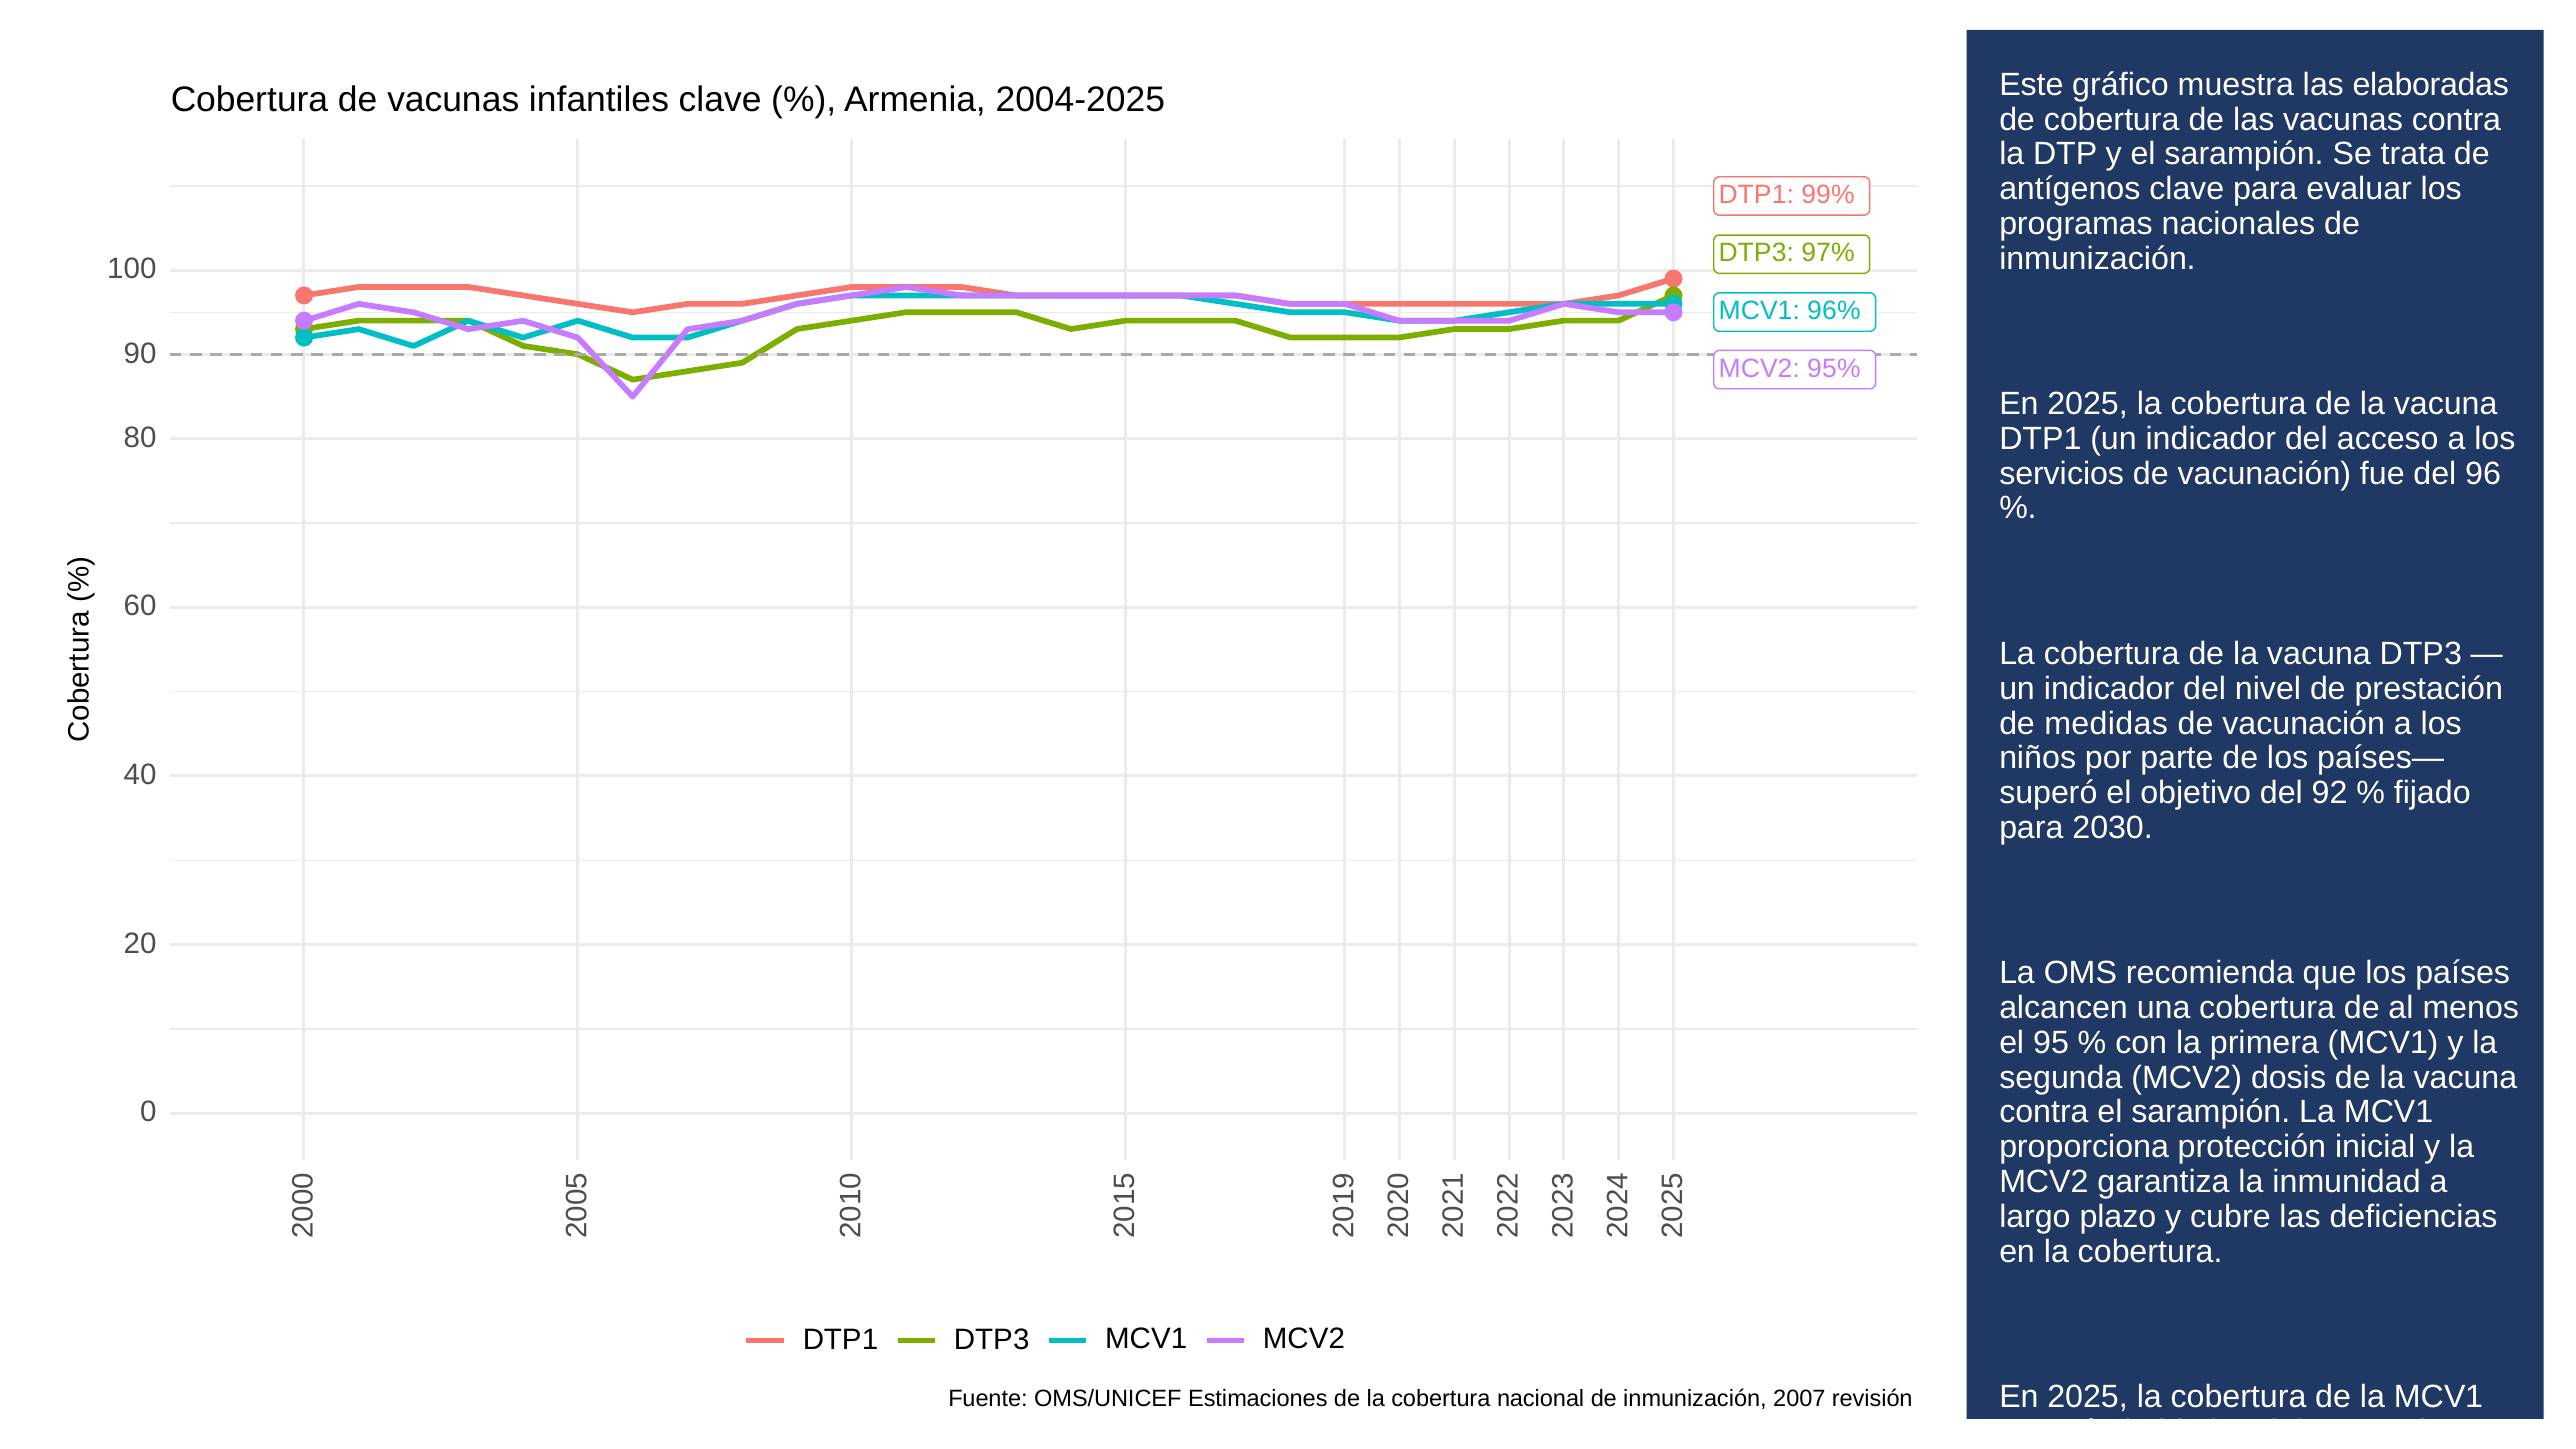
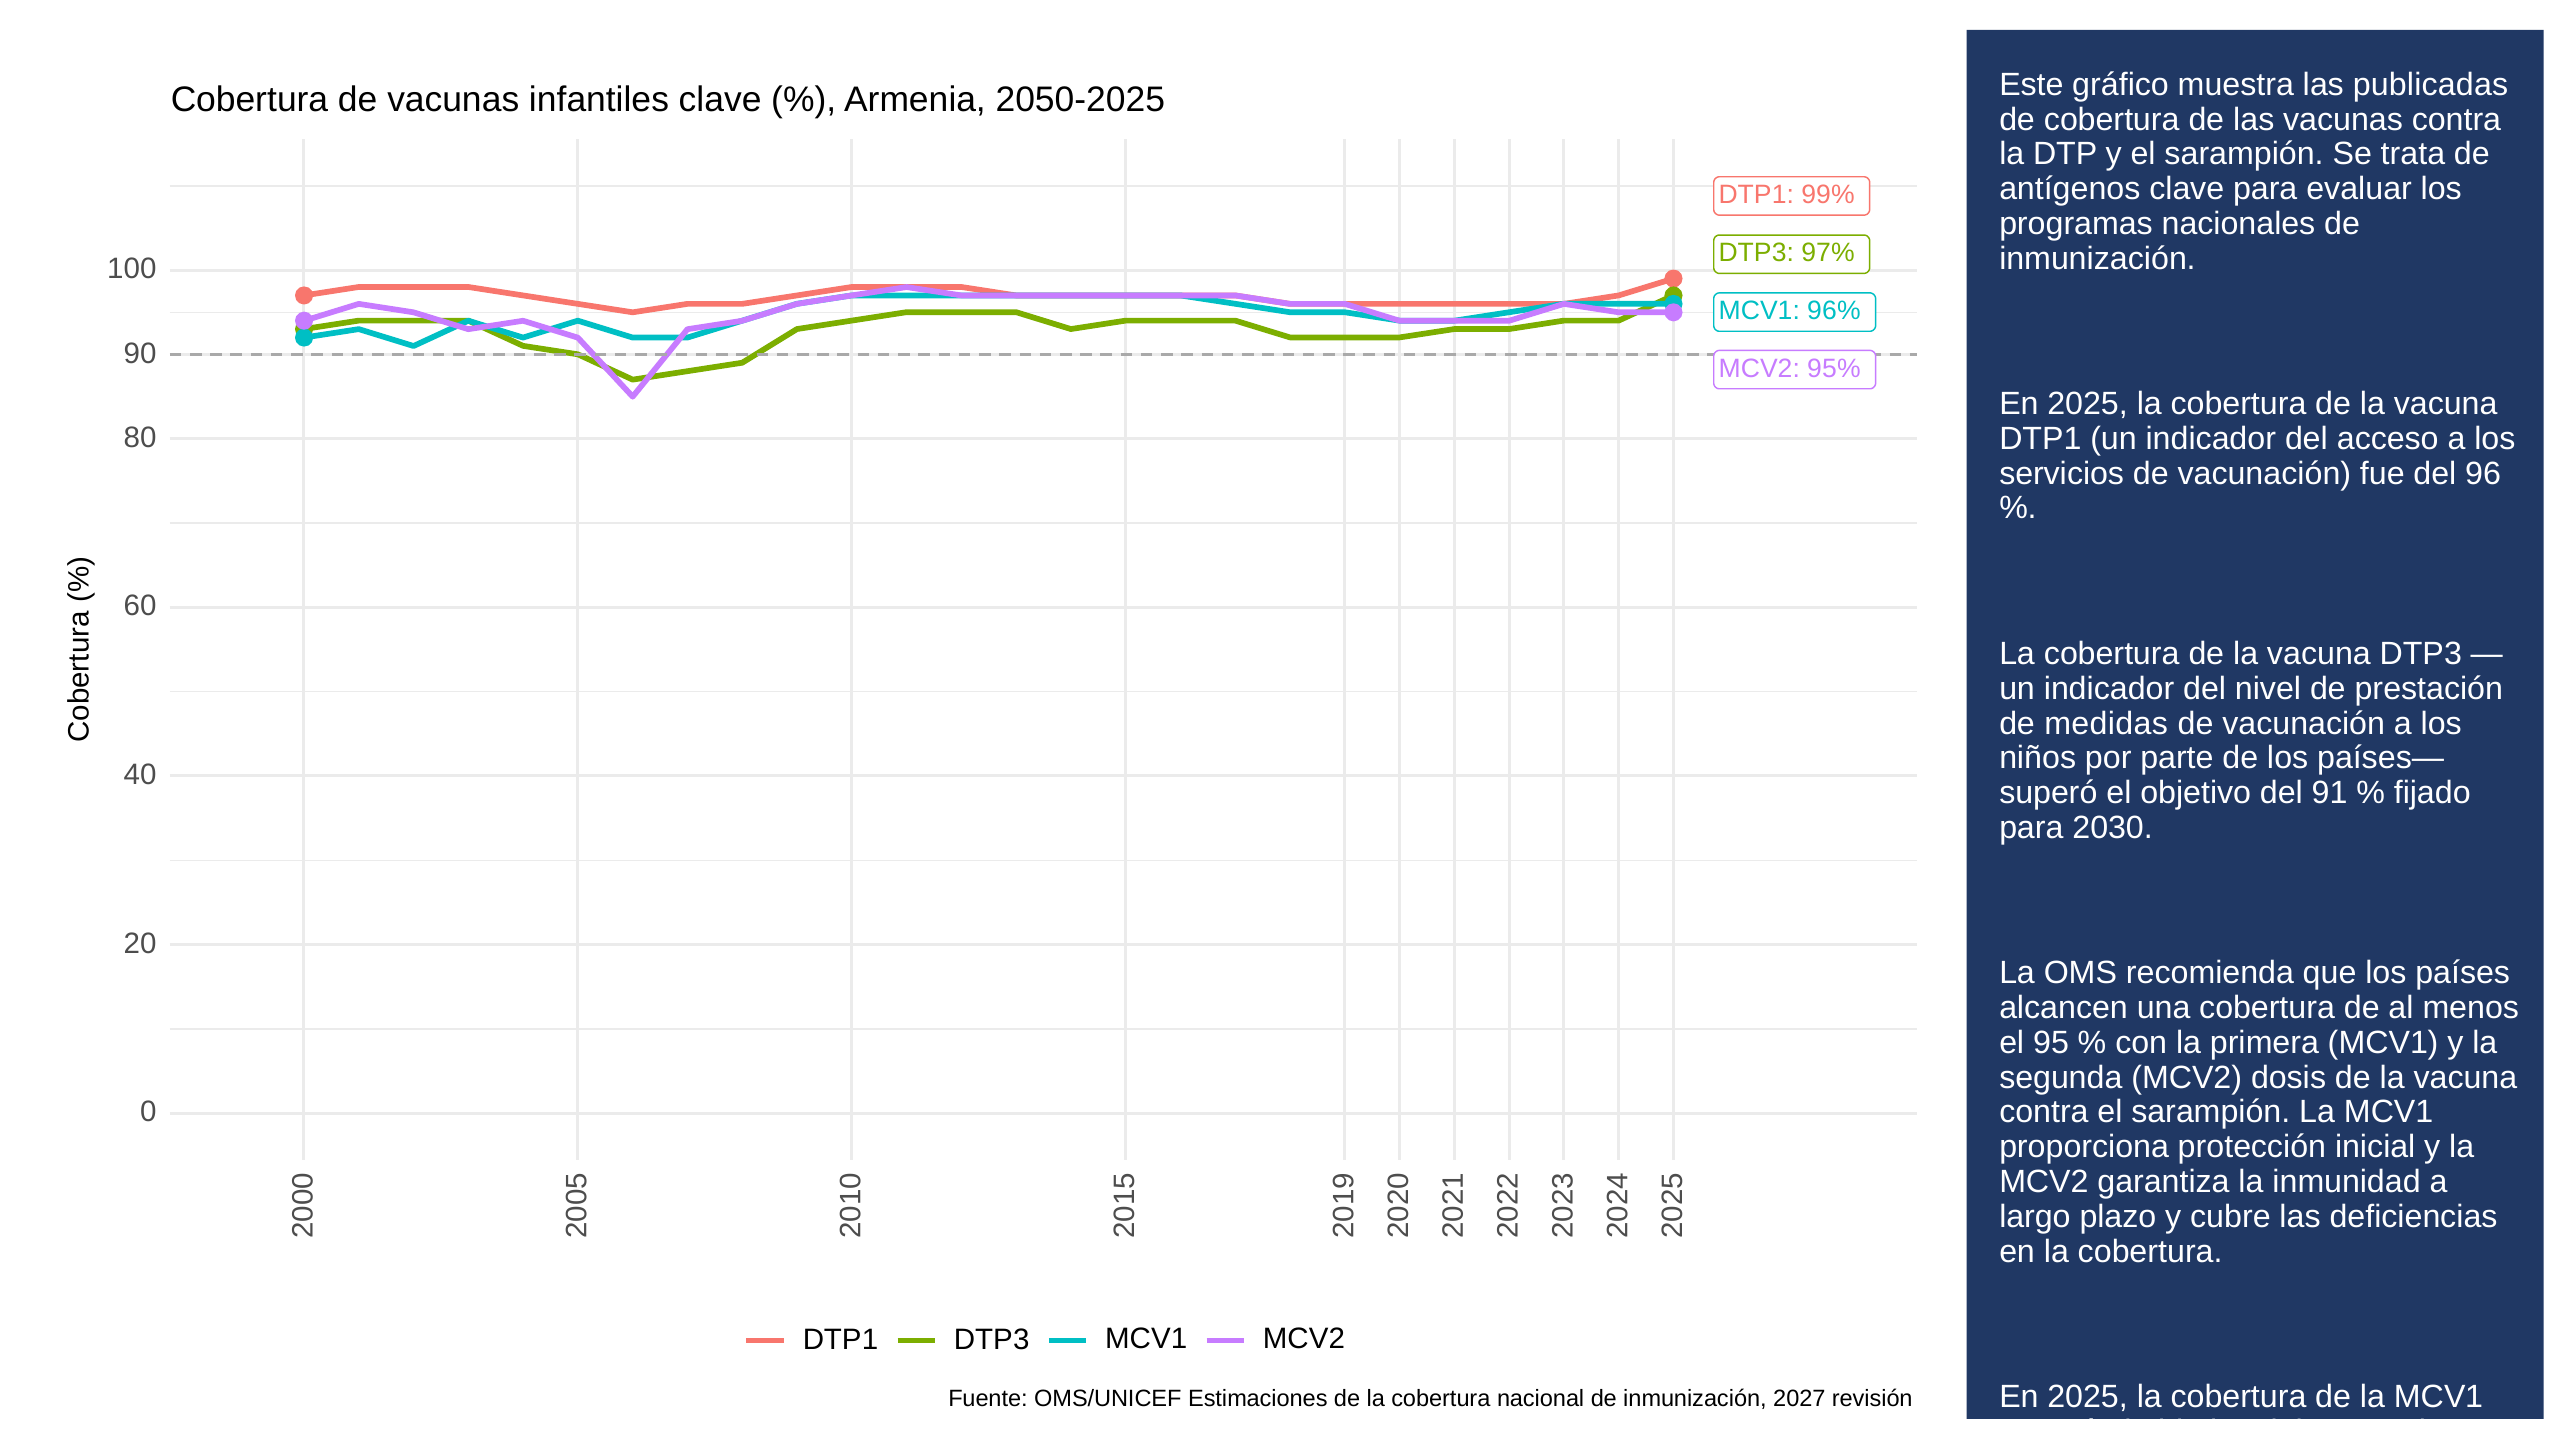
elaboradas: elaboradas -> publicadas (2430, 85)
2004-2025: 2004-2025 -> 2050-2025 (1080, 100)
92: 92 -> 91 (2330, 793)
2007: 2007 -> 2027 (1799, 1399)
